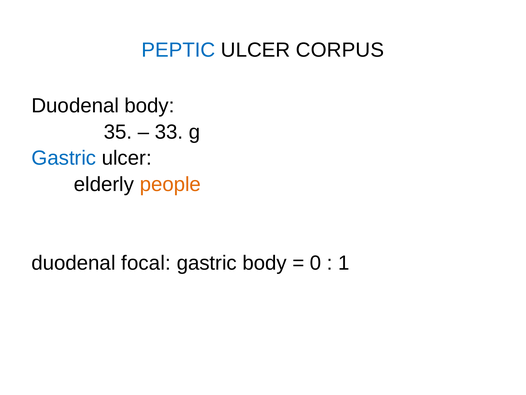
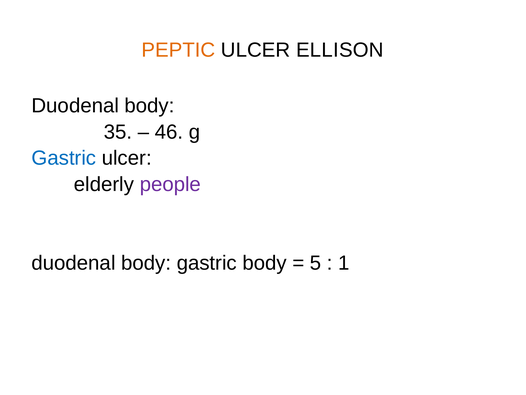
PEPTIC colour: blue -> orange (178, 50)
CORPUS: CORPUS -> ELLISON (340, 50)
33: 33 -> 46 (169, 132)
people colour: orange -> purple (170, 184)
focal: focal -> body (146, 263)
0: 0 -> 5 (316, 263)
